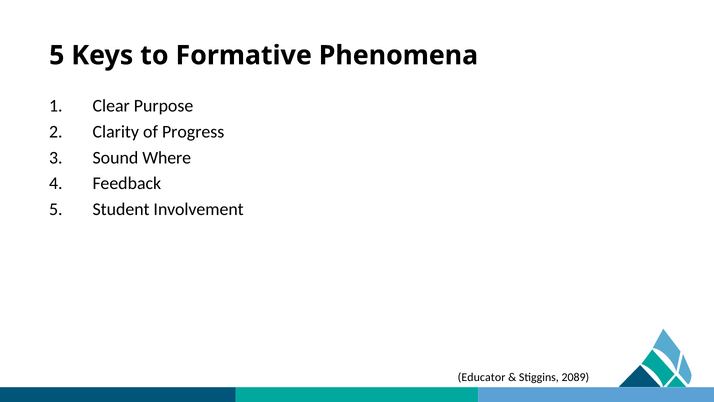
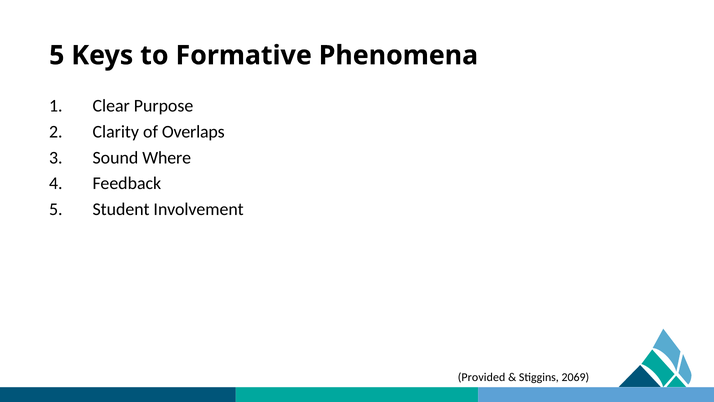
Progress: Progress -> Overlaps (193, 132)
Educator: Educator -> Provided (482, 377)
2089: 2089 -> 2069 (575, 377)
